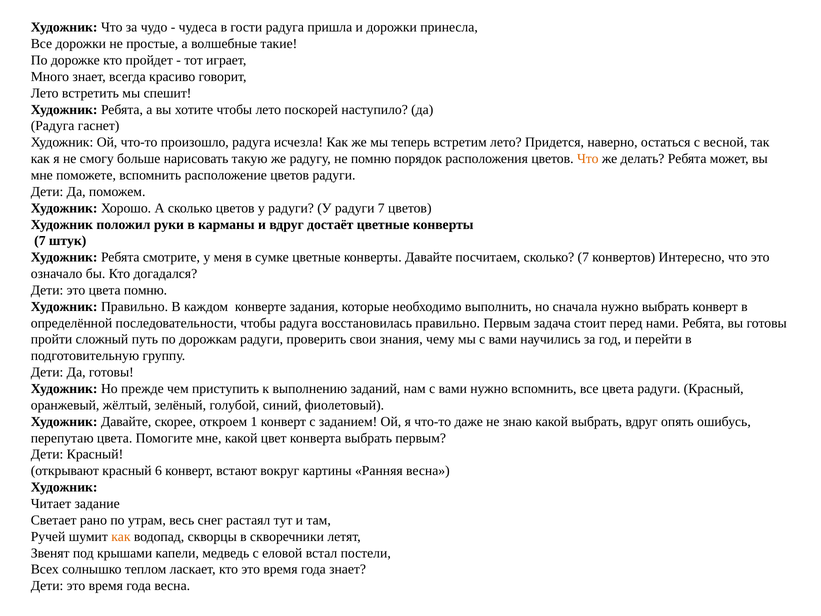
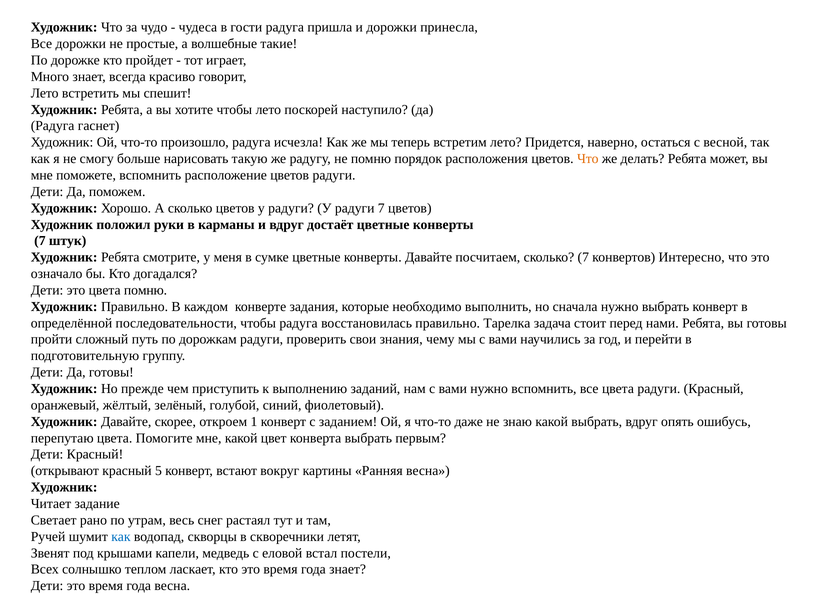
правильно Первым: Первым -> Тарелка (507, 323)
6: 6 -> 5 (159, 471)
как colour: orange -> blue (121, 536)
